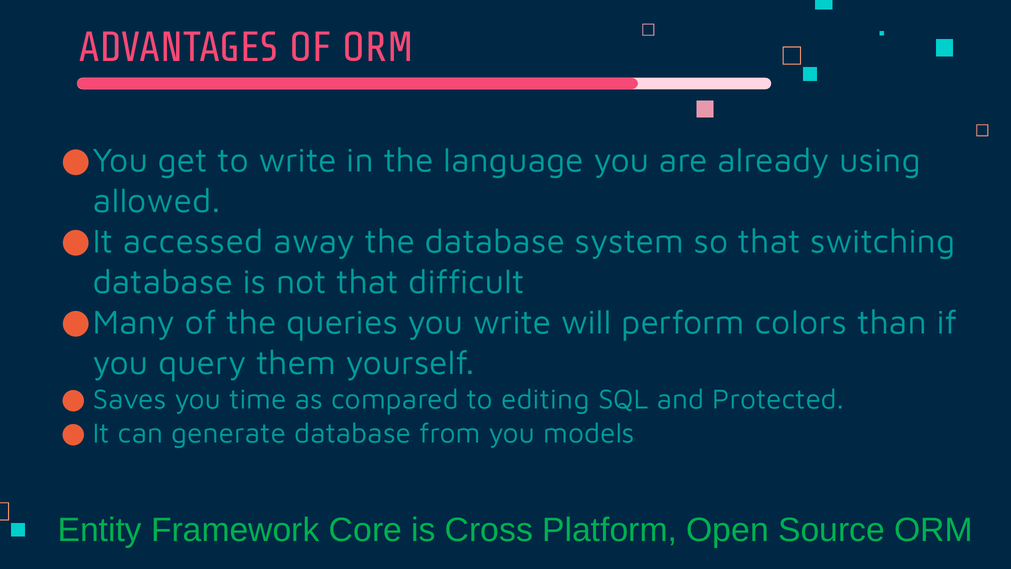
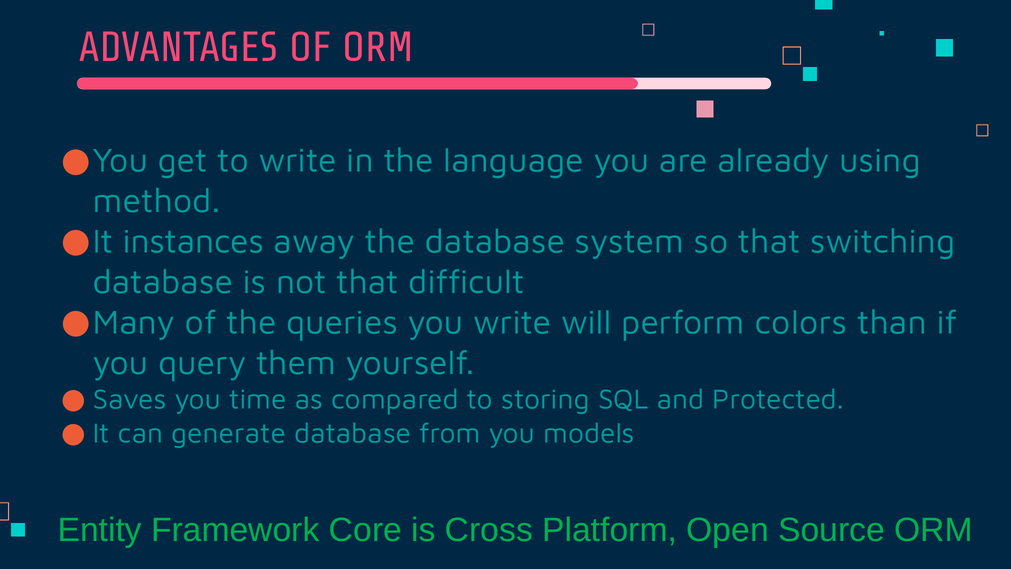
allowed: allowed -> method (157, 201)
accessed: accessed -> instances (193, 242)
editing: editing -> storing (545, 400)
